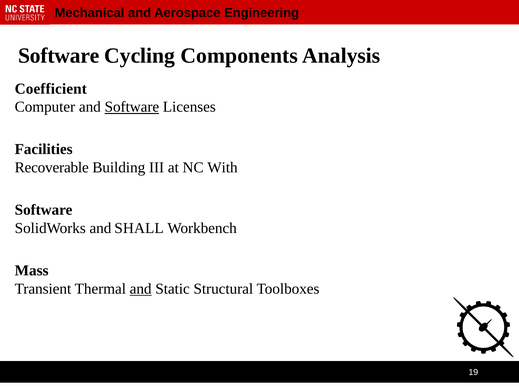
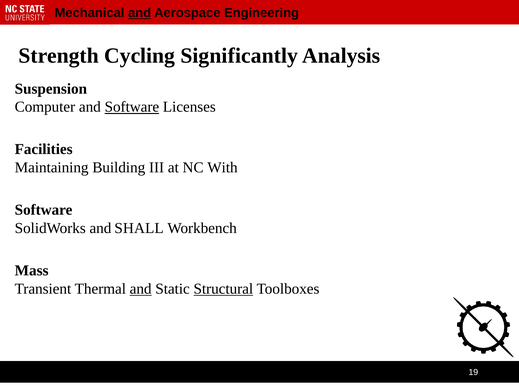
and underline: none -> present (140, 13)
Software: Software -> Strength (59, 56)
Components: Components -> Significantly (239, 56)
Coefficient: Coefficient -> Suspension (51, 89)
Recoverable: Recoverable -> Maintaining (52, 167)
Structural underline: none -> present (223, 288)
